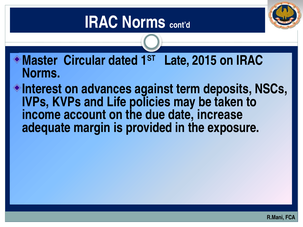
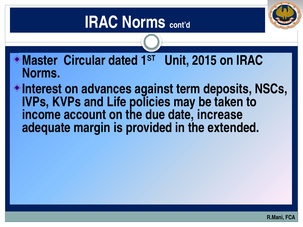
Late: Late -> Unit (177, 60)
exposure: exposure -> extended (233, 128)
